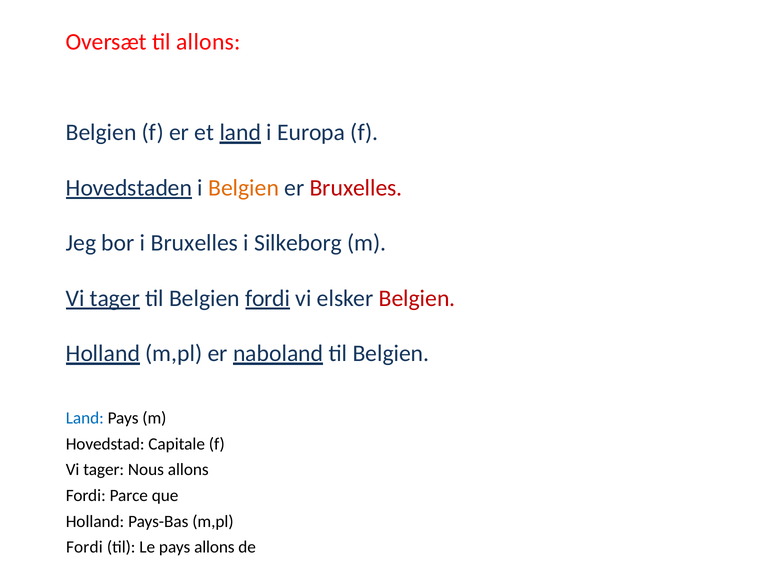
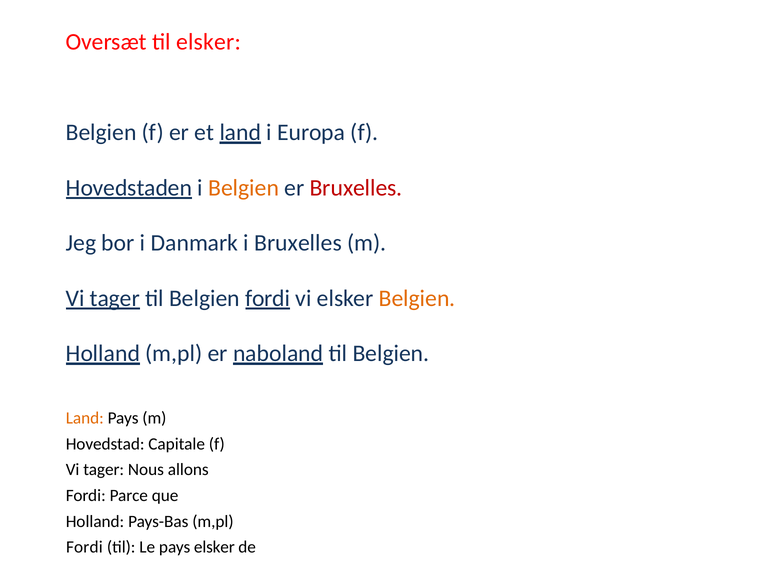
til allons: allons -> elsker (208, 42)
i Bruxelles: Bruxelles -> Danmark (194, 243)
i Silkeborg: Silkeborg -> Bruxelles (298, 243)
Belgien colour: red -> orange (417, 298)
Land colour: blue -> orange (85, 418)
pays allons: allons -> elsker (214, 547)
